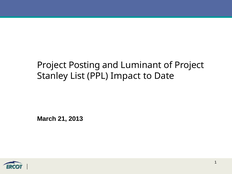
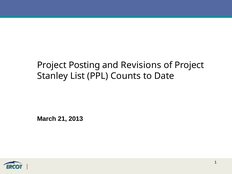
Luminant: Luminant -> Revisions (141, 65)
Impact: Impact -> Counts (126, 76)
